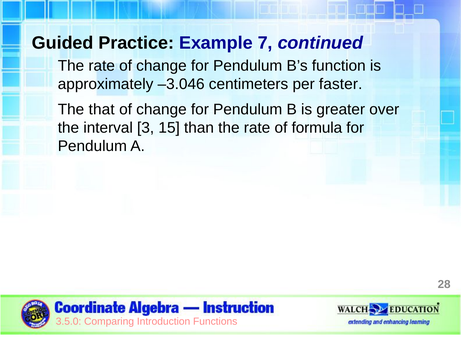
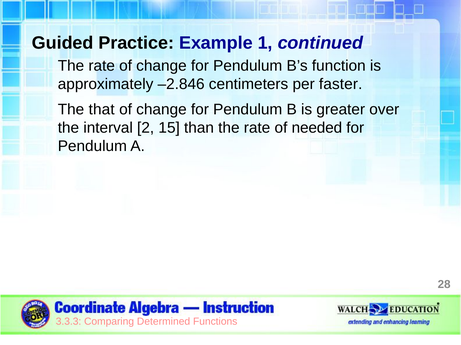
7: 7 -> 1 (265, 43)
–3.046: –3.046 -> –2.846 (181, 84)
3: 3 -> 2 (146, 128)
formula: formula -> needed (317, 128)
3.5.0: 3.5.0 -> 3.3.3 (69, 322)
Introduction: Introduction -> Determined (164, 322)
